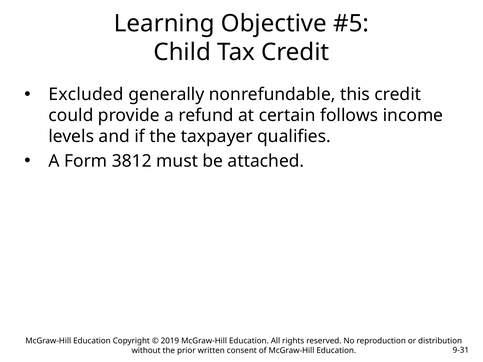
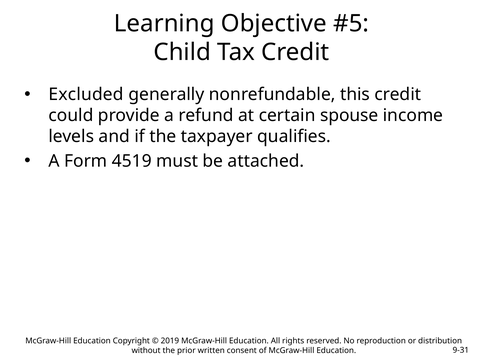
follows: follows -> spouse (349, 116)
3812: 3812 -> 4519 (132, 161)
